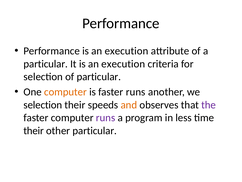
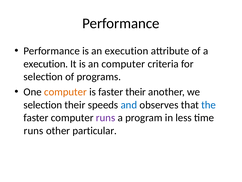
particular: particular -> execution (46, 64)
It is an execution: execution -> computer (123, 64)
of particular: particular -> programs (99, 77)
faster runs: runs -> their (136, 92)
and colour: orange -> blue (129, 105)
the colour: purple -> blue (209, 105)
their: their -> runs (34, 130)
